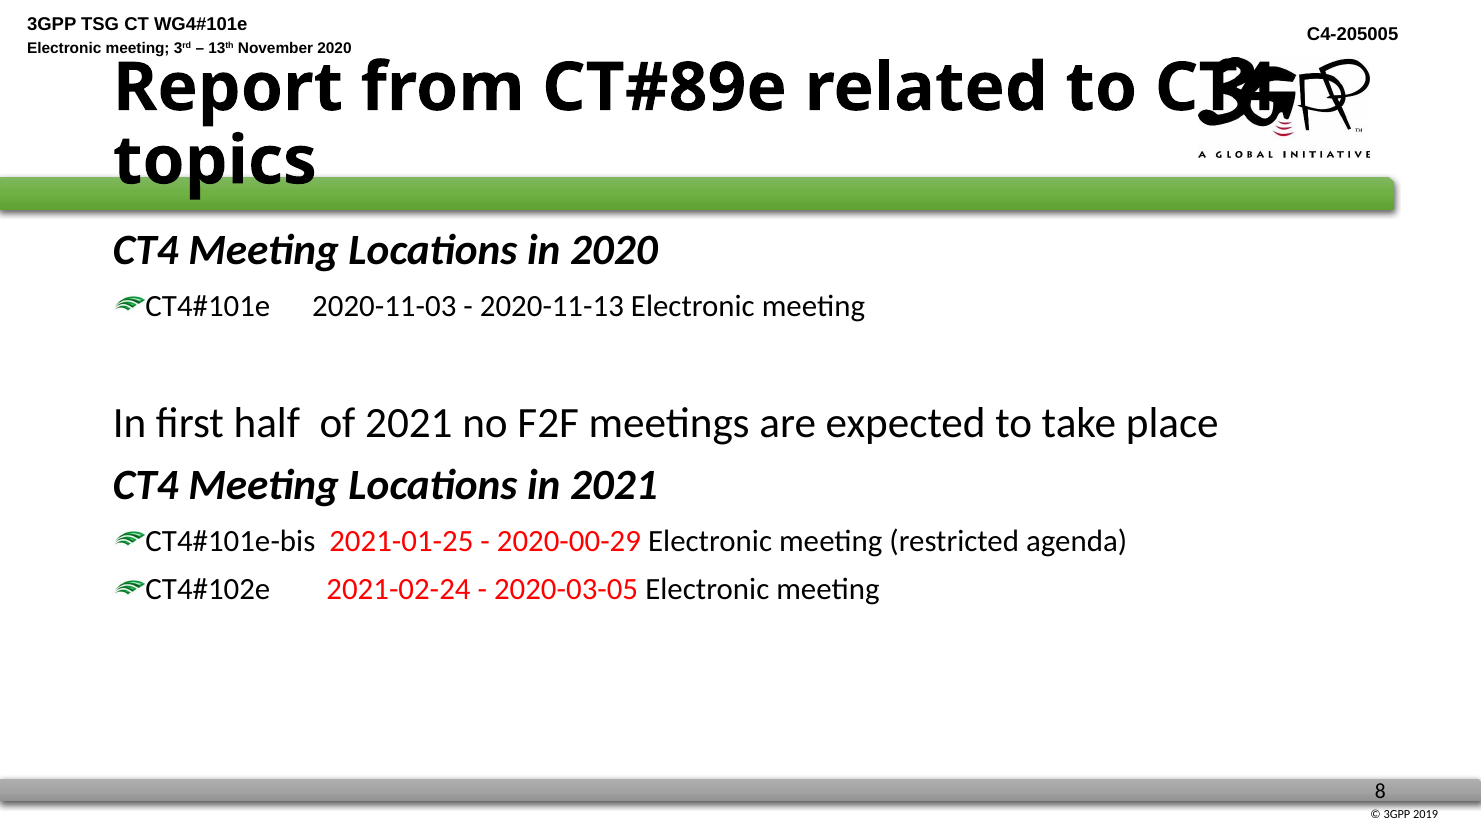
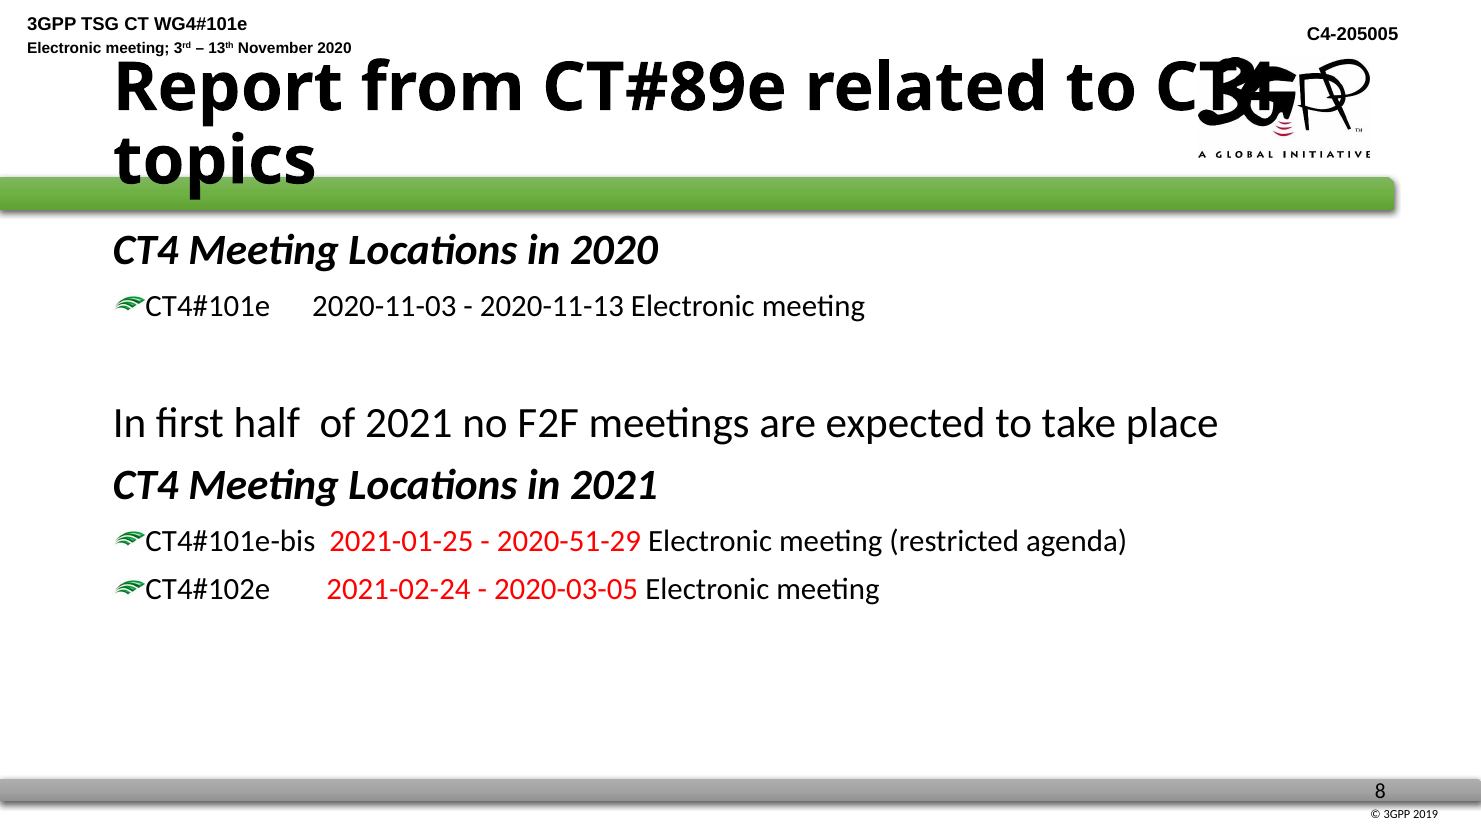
2020-00-29: 2020-00-29 -> 2020-51-29 (569, 541)
